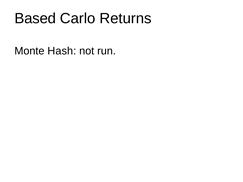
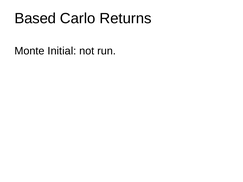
Hash: Hash -> Initial (62, 51)
